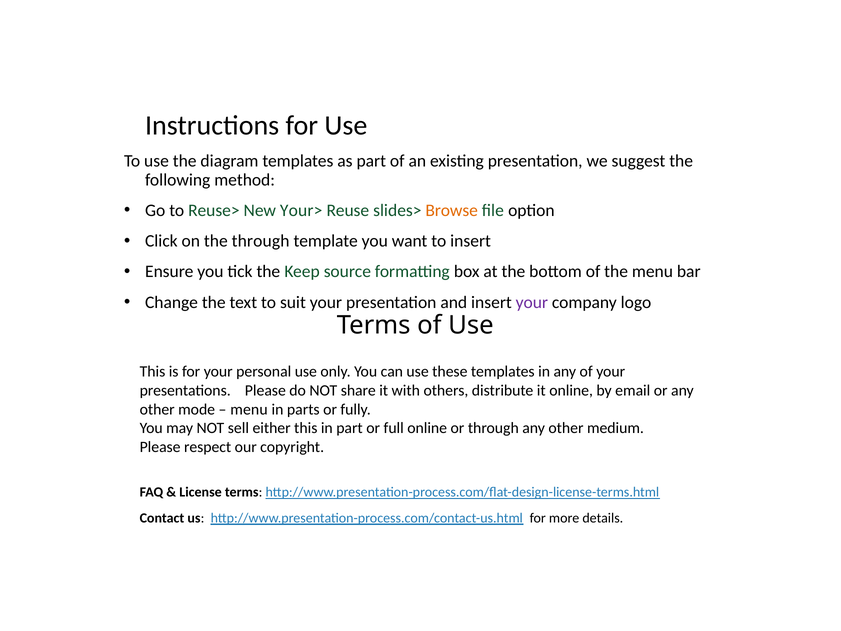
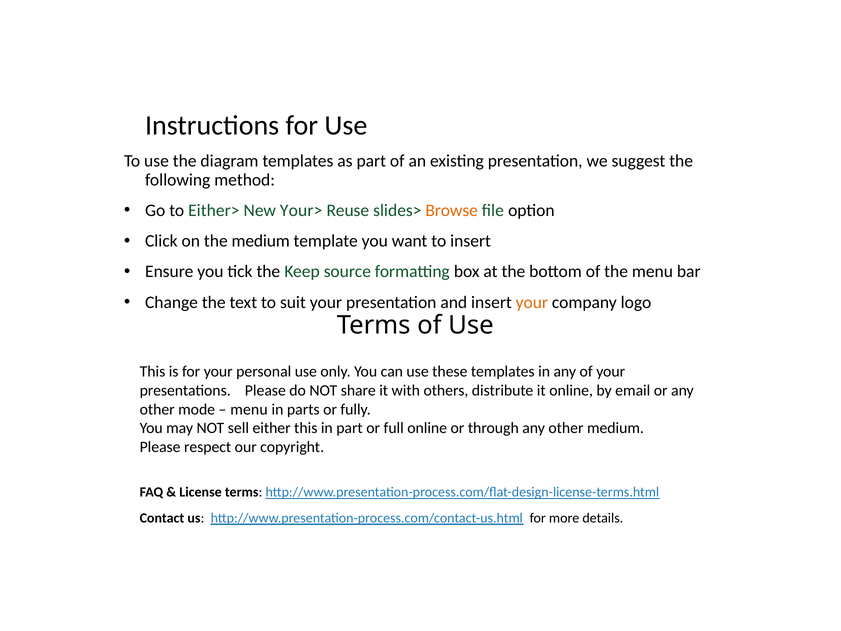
Reuse>: Reuse> -> Either> (214, 210)
the through: through -> medium (261, 241)
your colour: purple -> orange (532, 302)
